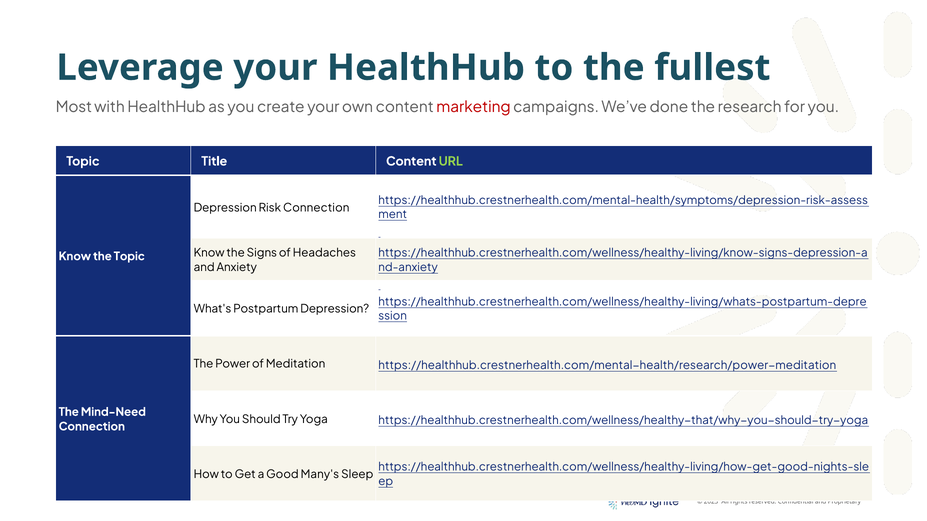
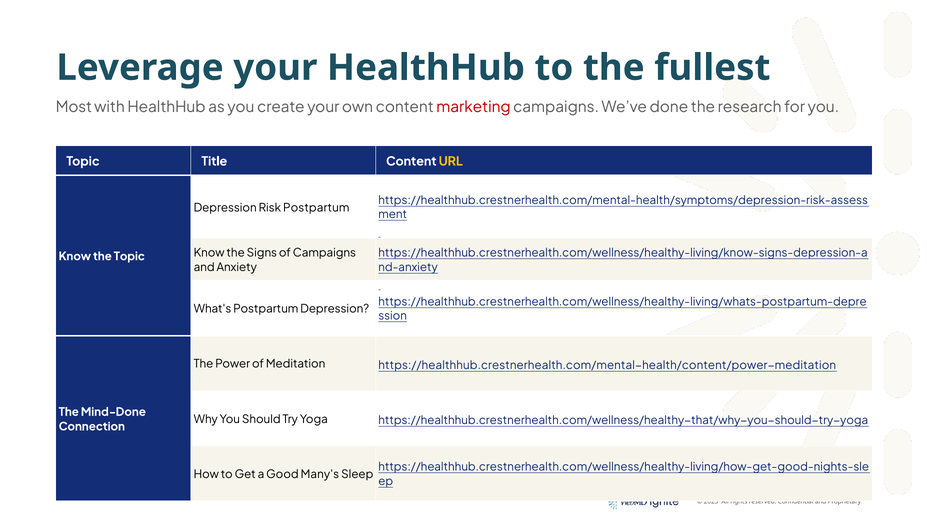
URL colour: light green -> yellow (451, 162)
Risk Connection: Connection -> Postpartum (316, 208)
of Headaches: Headaches -> Campaigns (324, 253)
https://healthhub.crestnerhealth.com/mental-health/research/power-meditation: https://healthhub.crestnerhealth.com/mental-health/research/power-meditation -> https://healthhub.crestnerhealth.com/mental-health/content/power-meditation (607, 366)
Mind-Need: Mind-Need -> Mind-Done (113, 412)
